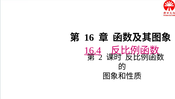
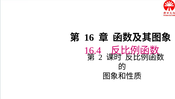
16.4 underline: present -> none (93, 50)
